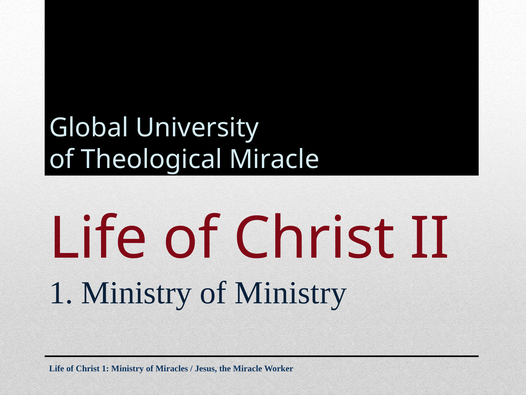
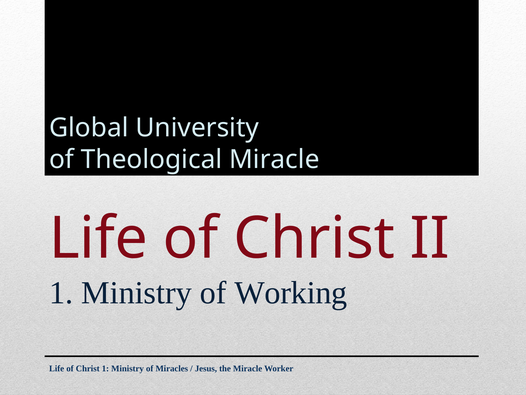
of Ministry: Ministry -> Working (291, 292)
